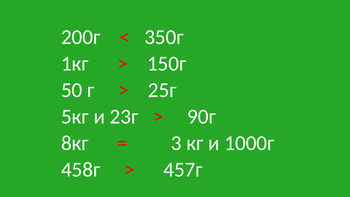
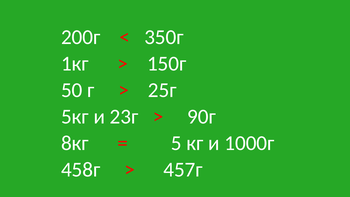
3: 3 -> 5 (176, 143)
